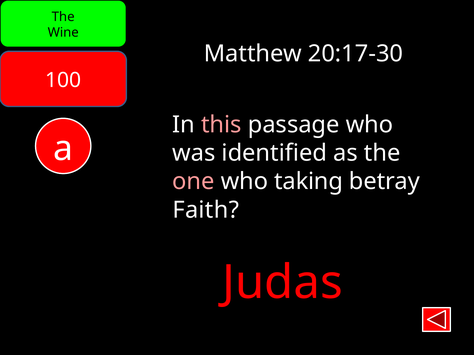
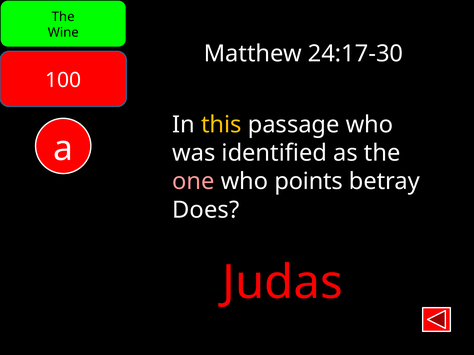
20:17-30: 20:17-30 -> 24:17-30 (356, 54)
this colour: pink -> yellow (221, 125)
taking: taking -> points (309, 182)
Faith: Faith -> Does (206, 210)
